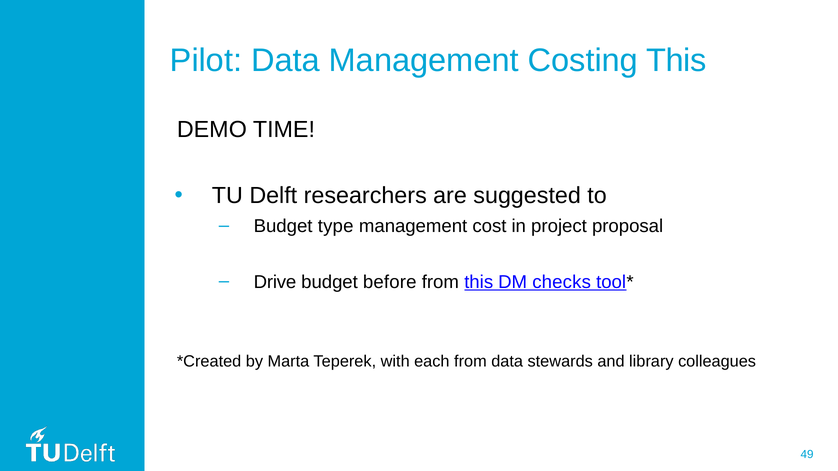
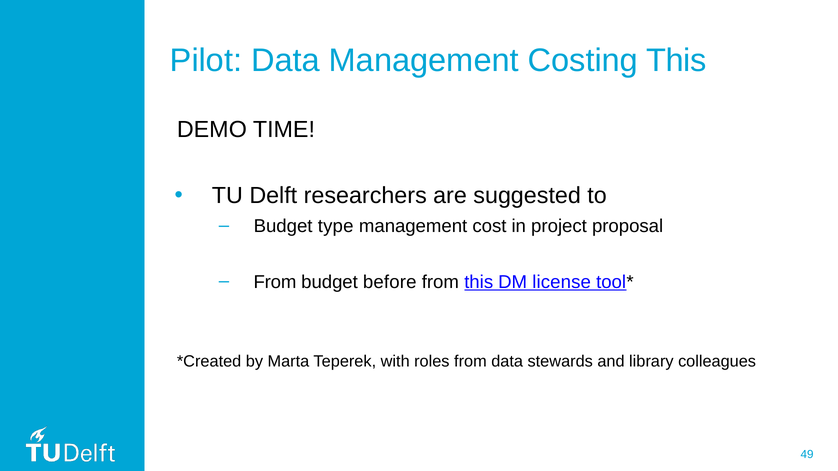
Drive: Drive -> From (275, 282)
checks: checks -> license (562, 282)
each: each -> roles (432, 362)
